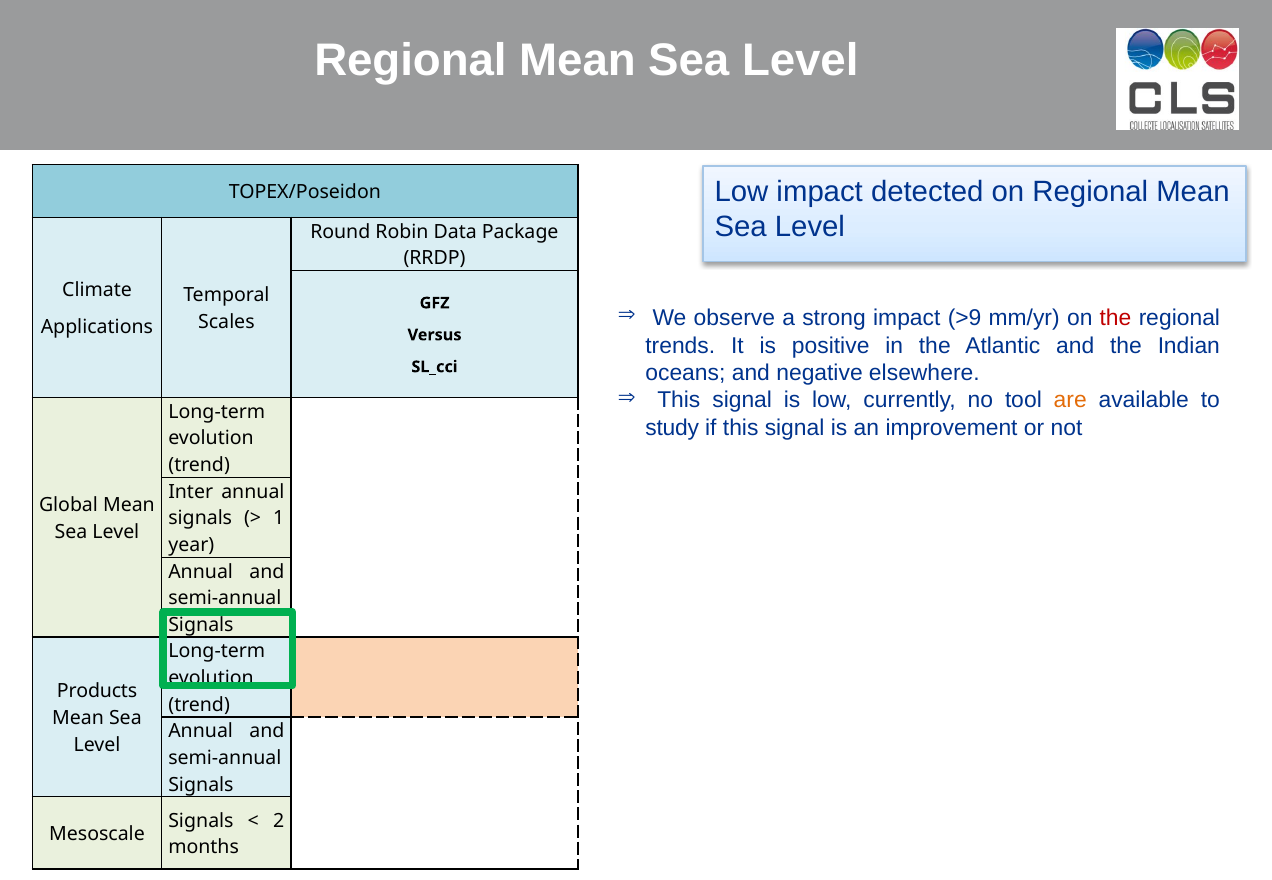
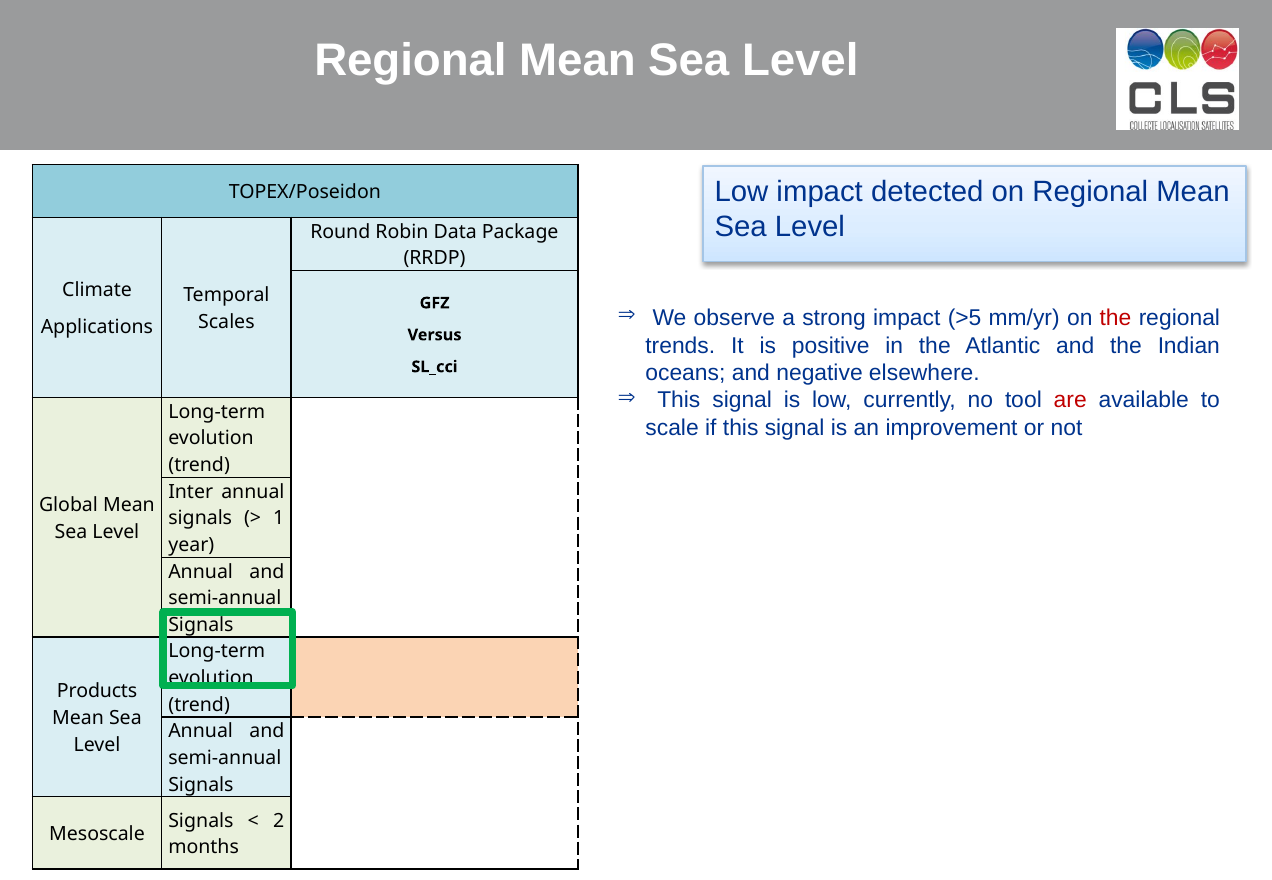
>9: >9 -> >5 (965, 318)
are colour: orange -> red (1070, 401)
study: study -> scale (672, 428)
